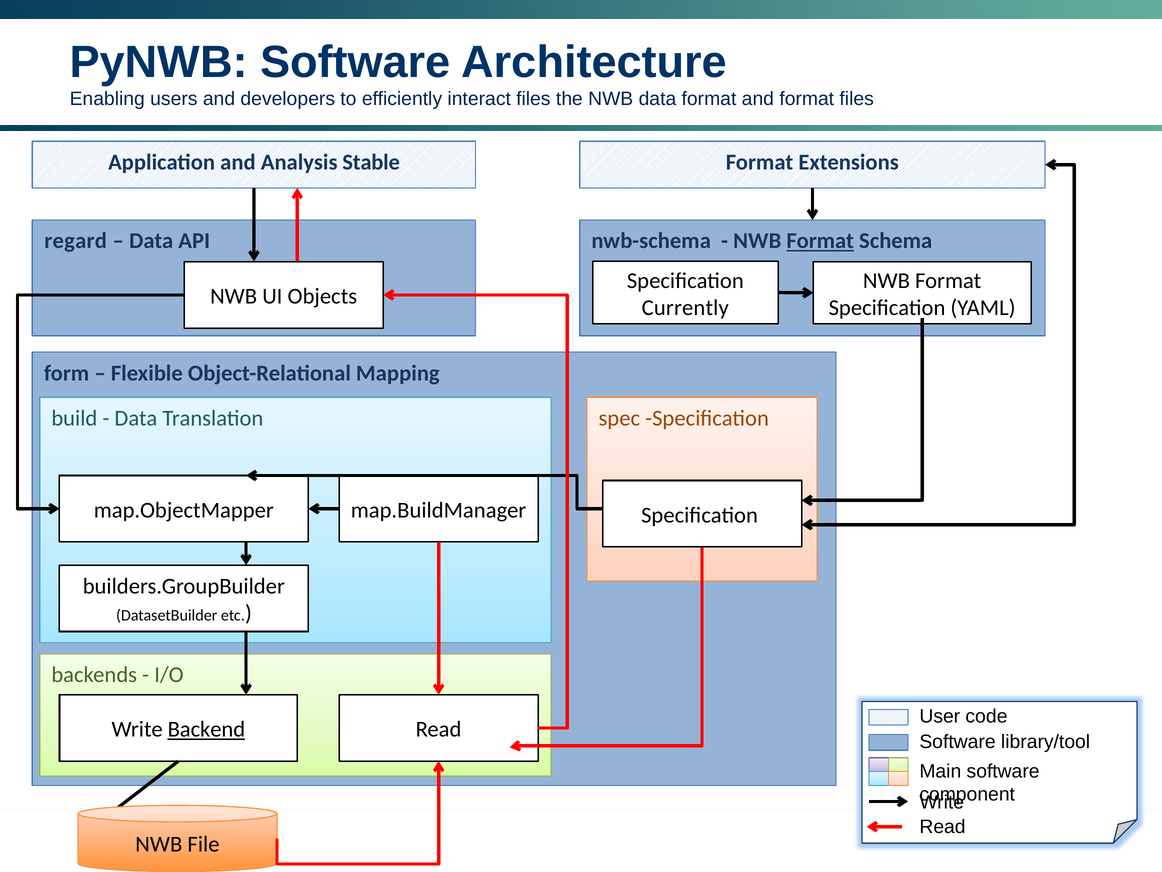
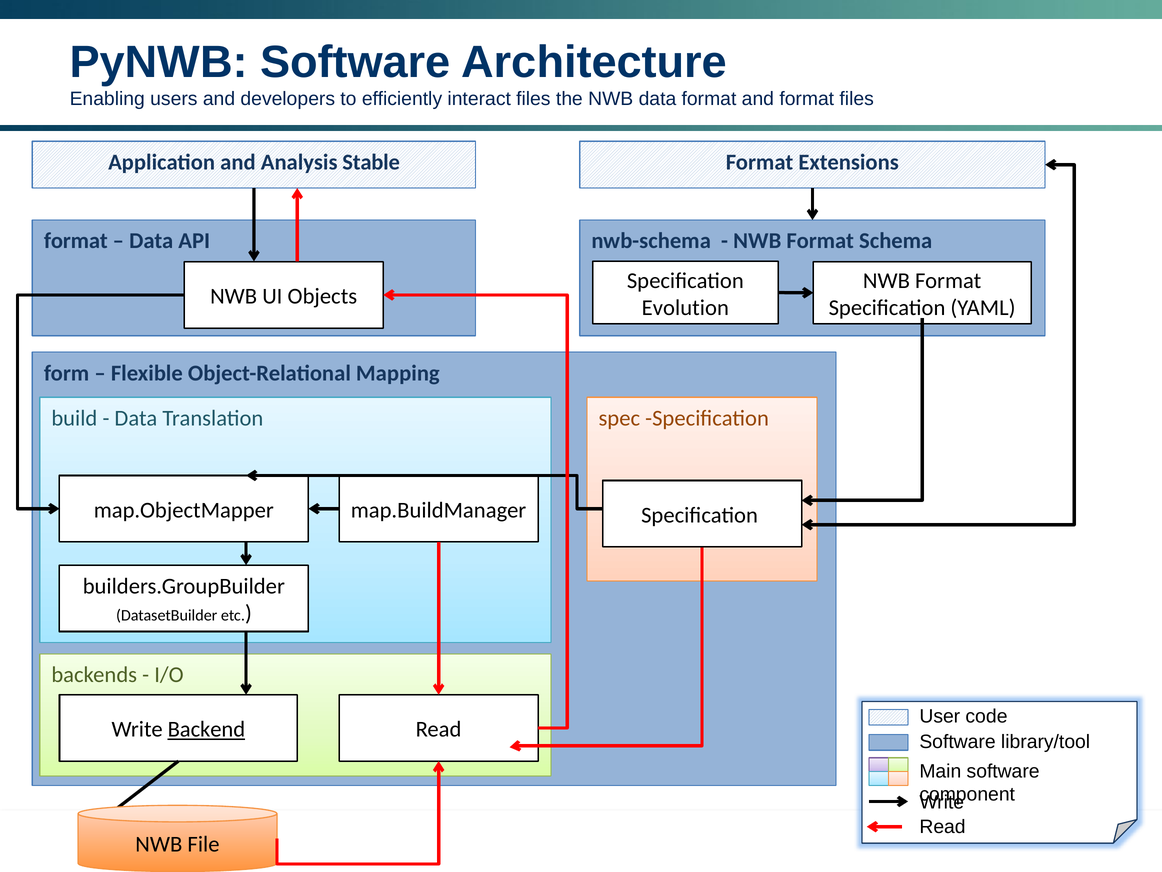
regard: regard -> format (76, 241)
Format underline: present -> none (820, 241)
Currently: Currently -> Evolution (685, 308)
